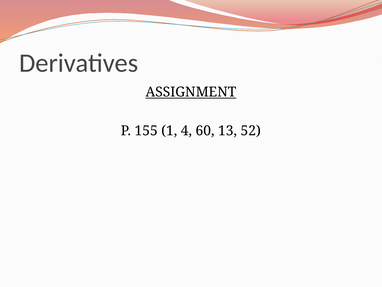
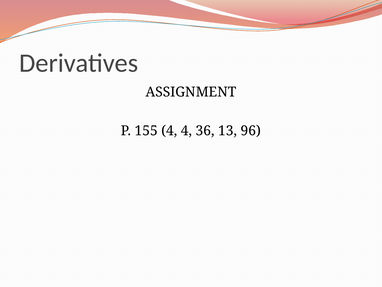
ASSIGNMENT underline: present -> none (191, 92)
155 1: 1 -> 4 (169, 131)
60: 60 -> 36 (205, 131)
52: 52 -> 96 (251, 131)
